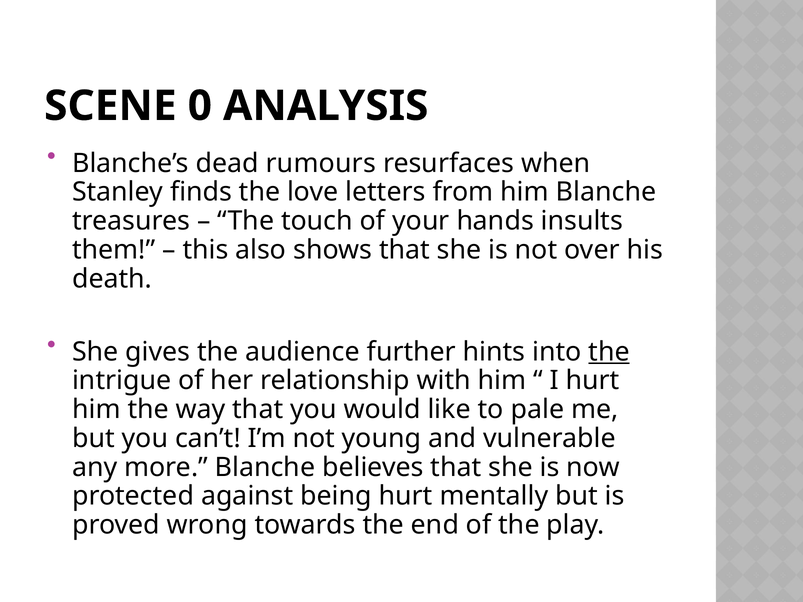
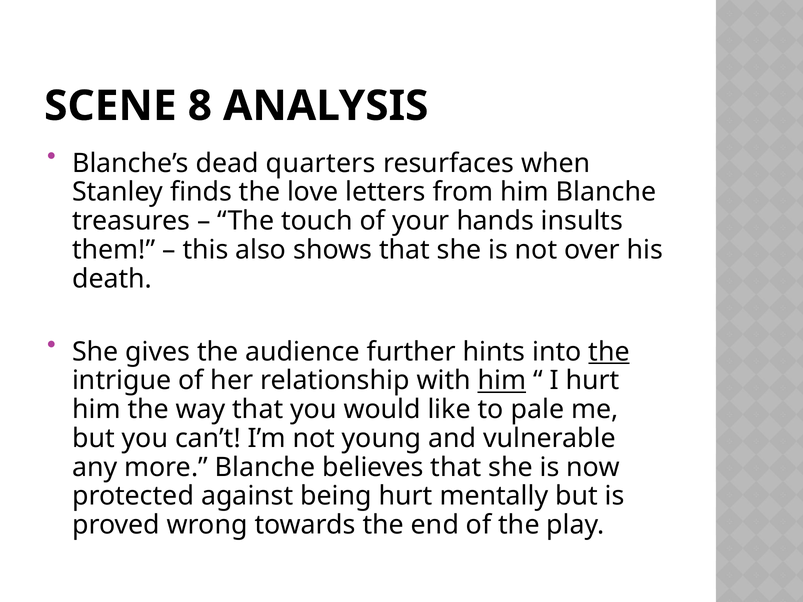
0: 0 -> 8 (200, 106)
rumours: rumours -> quarters (321, 163)
him underline: none -> present (502, 381)
